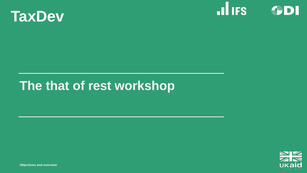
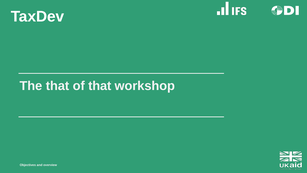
of rest: rest -> that (100, 86)
